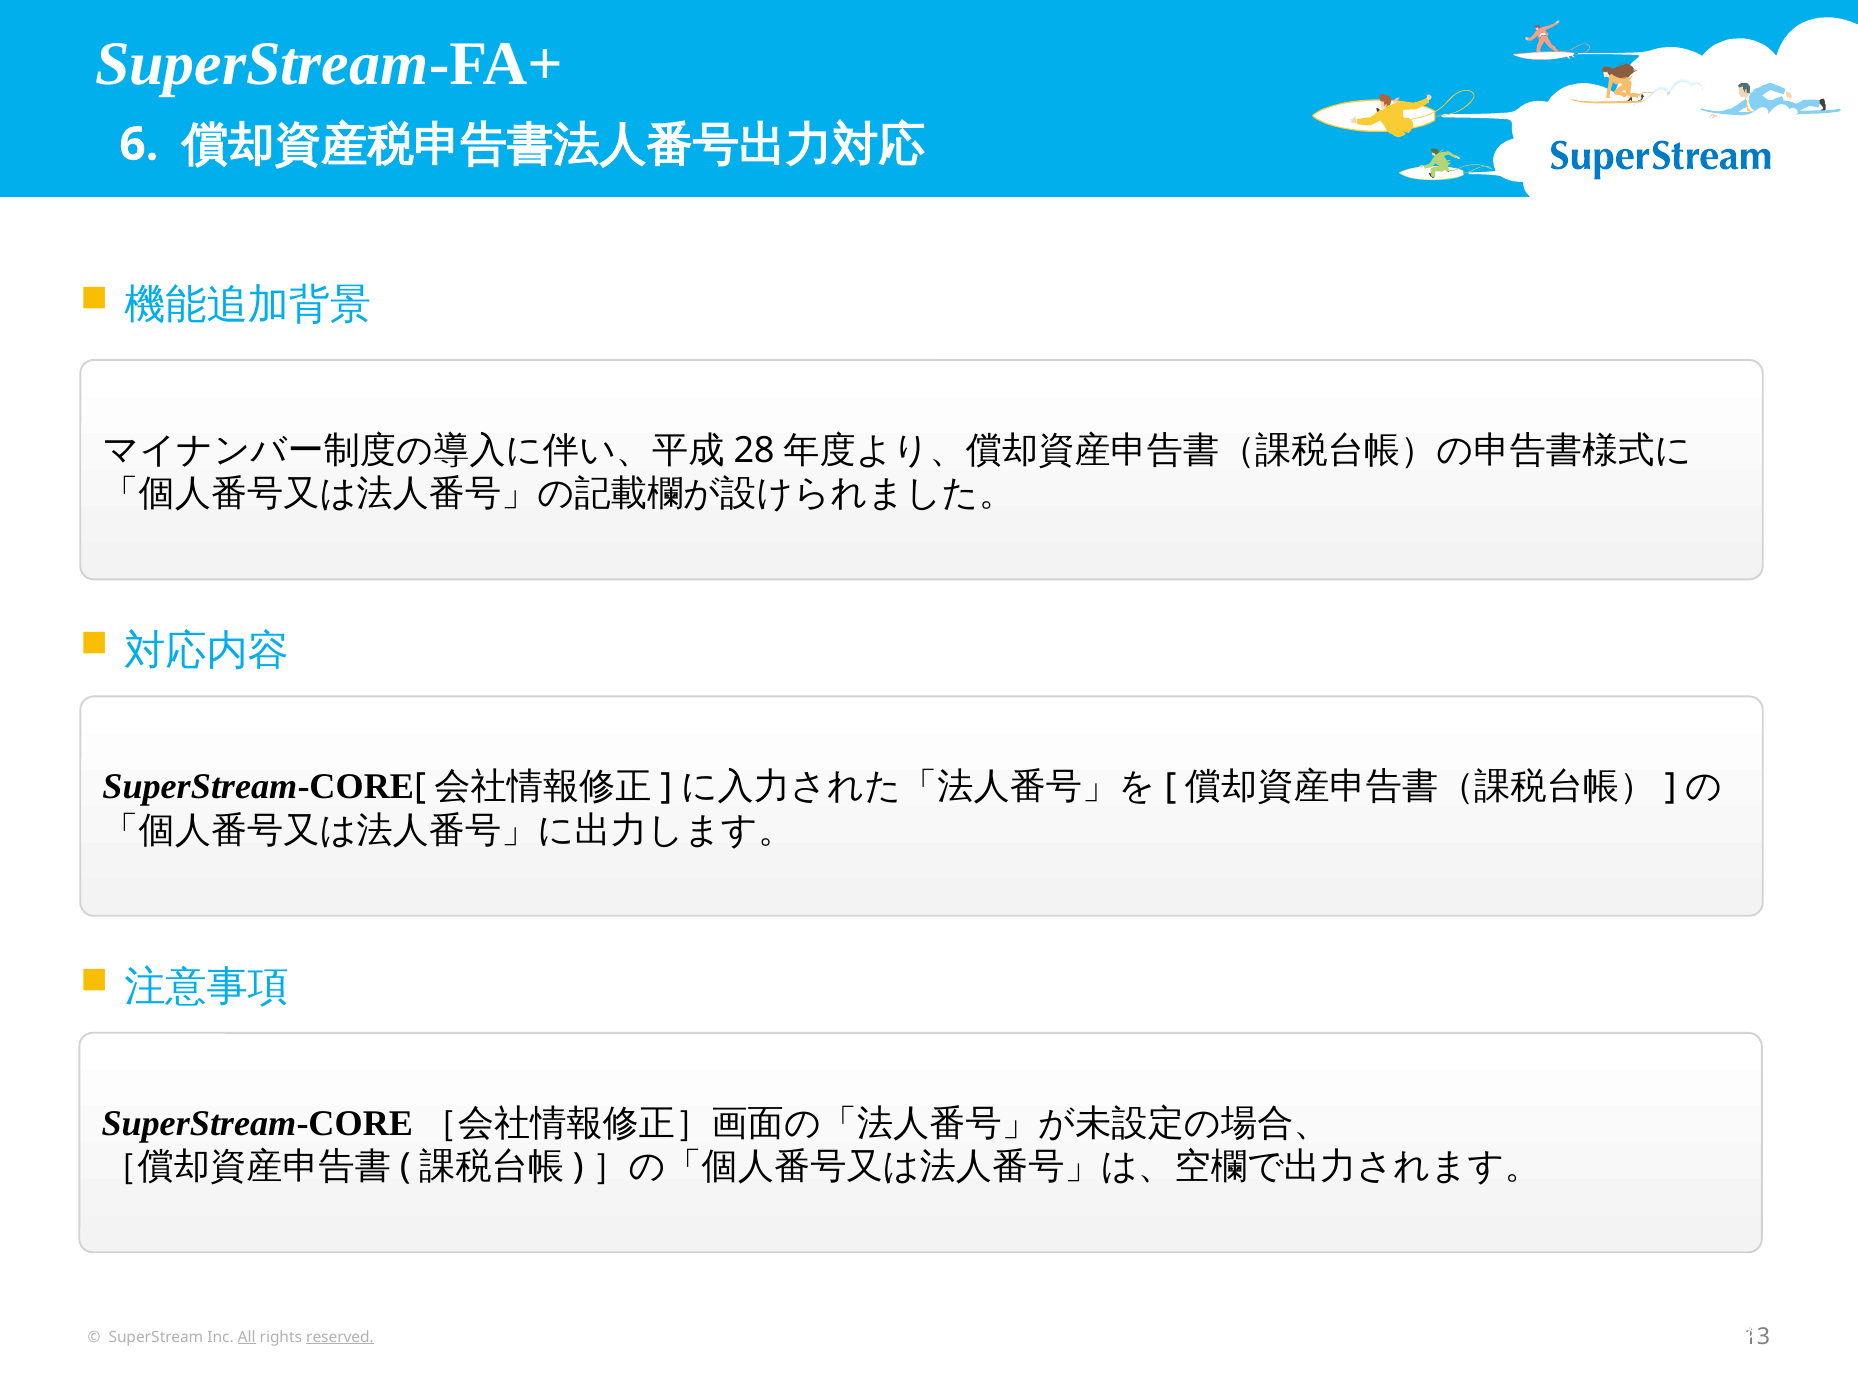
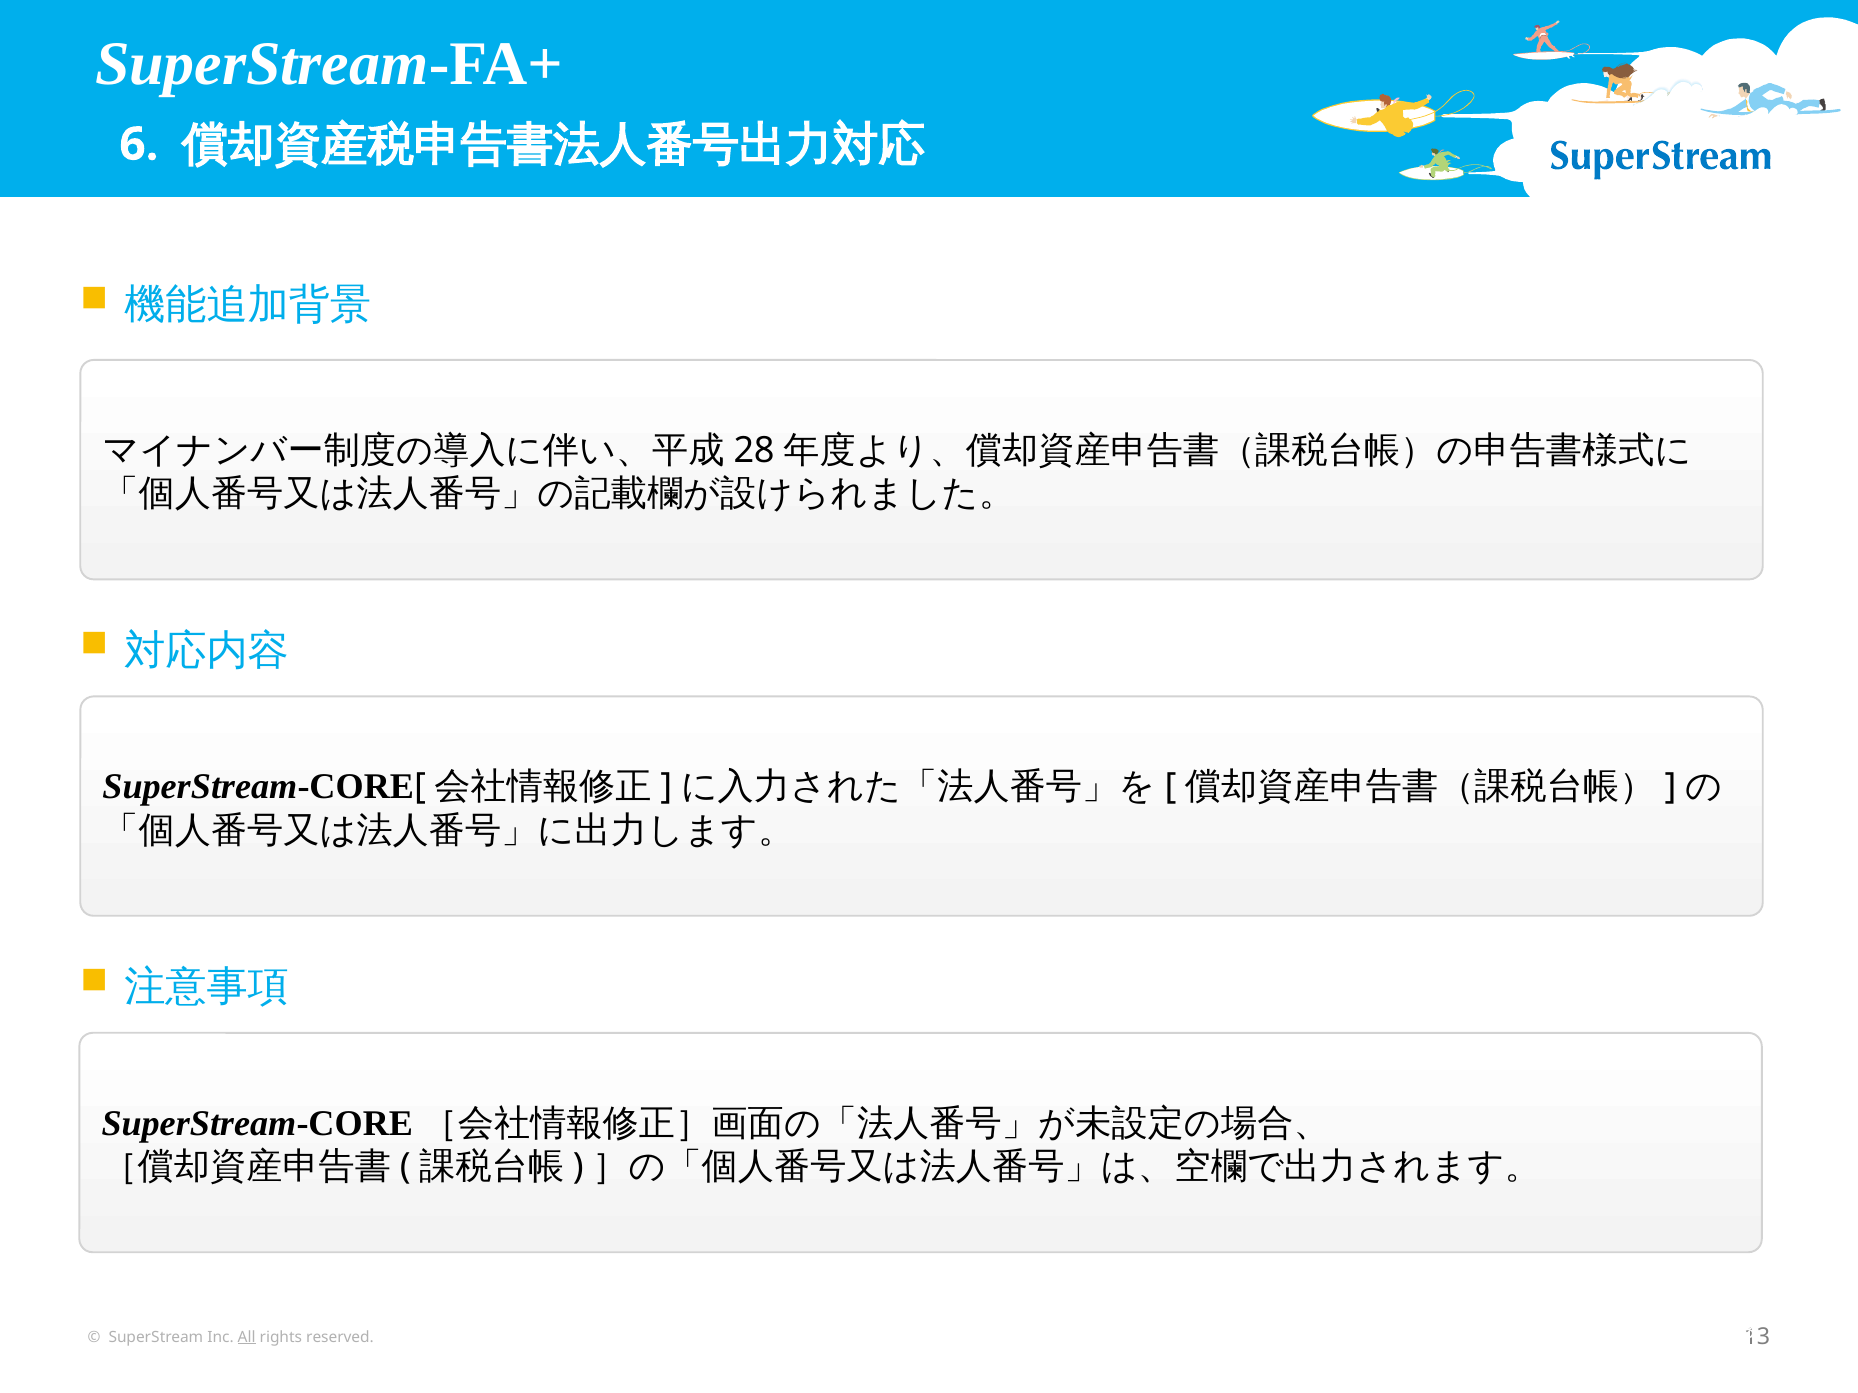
reserved underline: present -> none (340, 1338)
